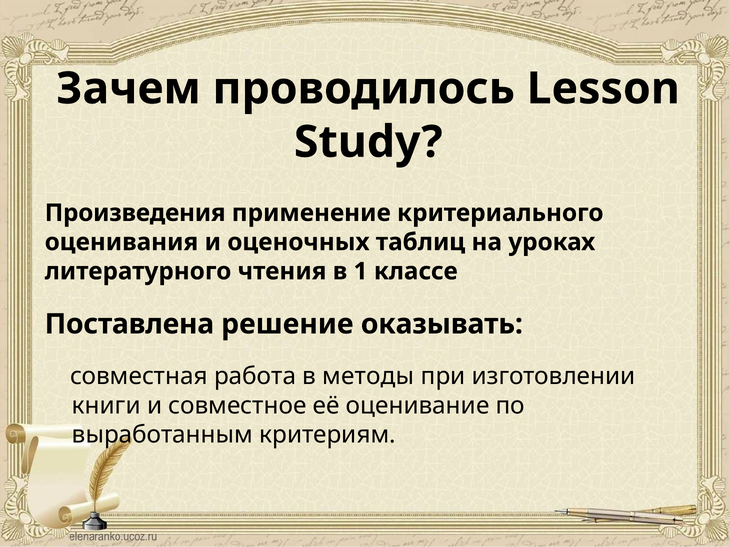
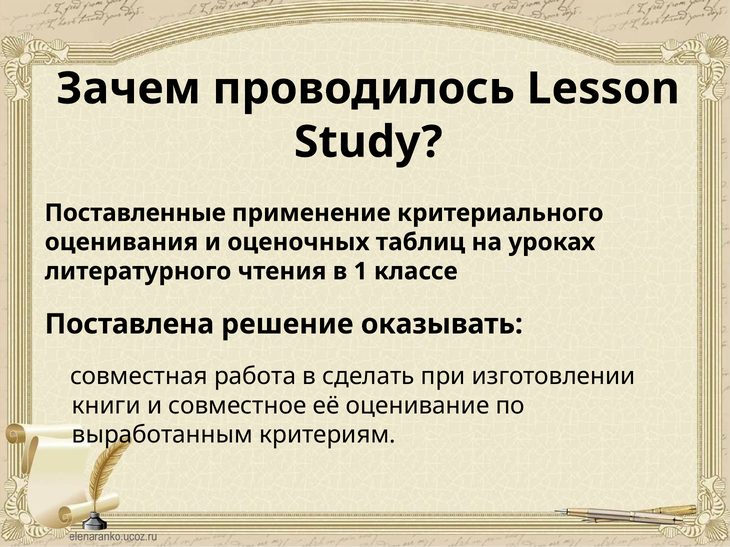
Произведения: Произведения -> Поставленные (135, 213)
методы: методы -> сделать (368, 377)
